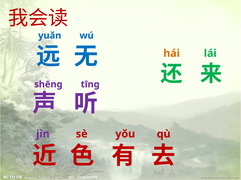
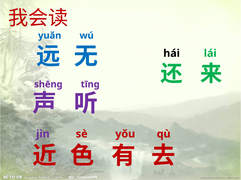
hái colour: orange -> black (172, 54)
